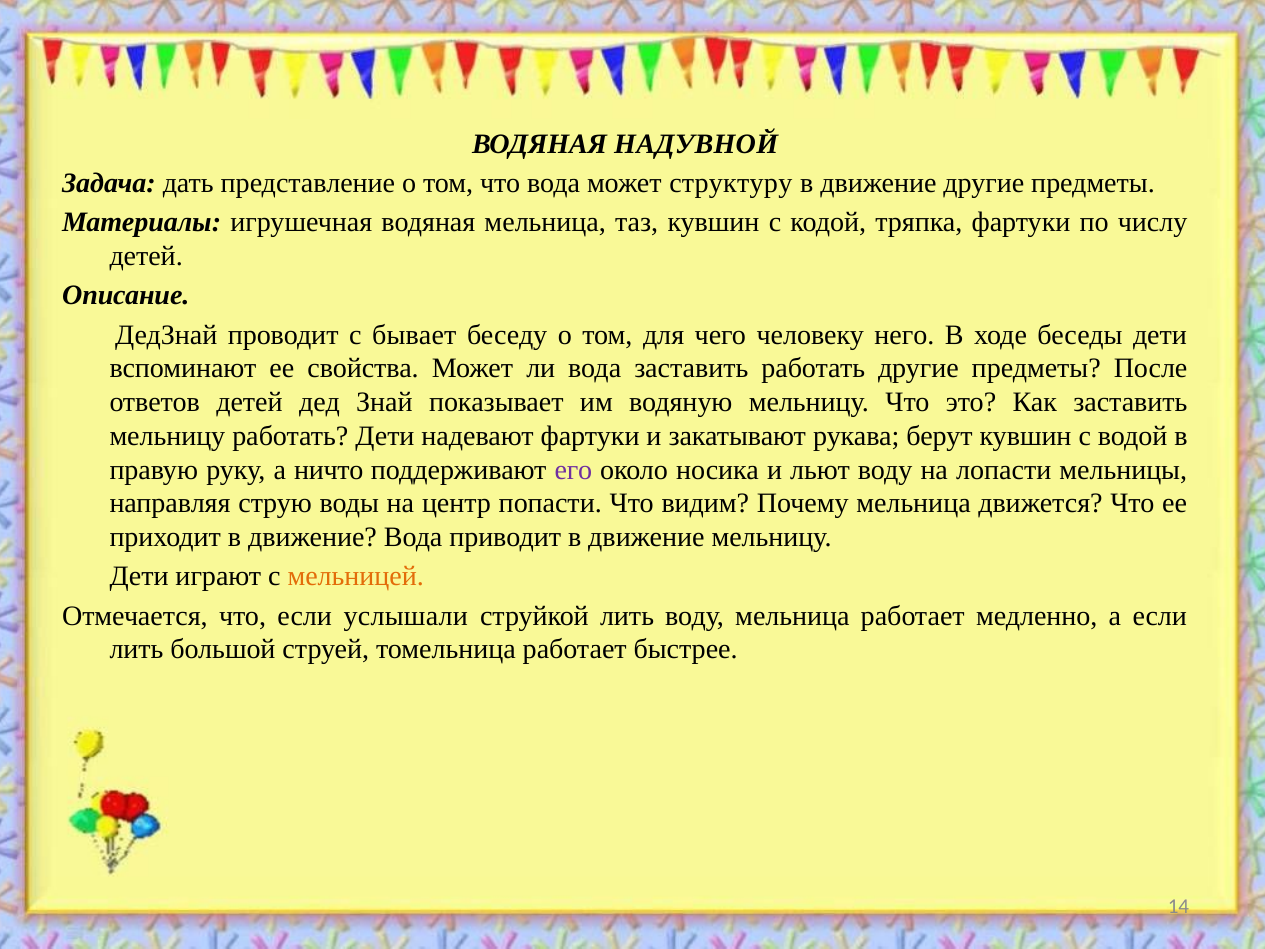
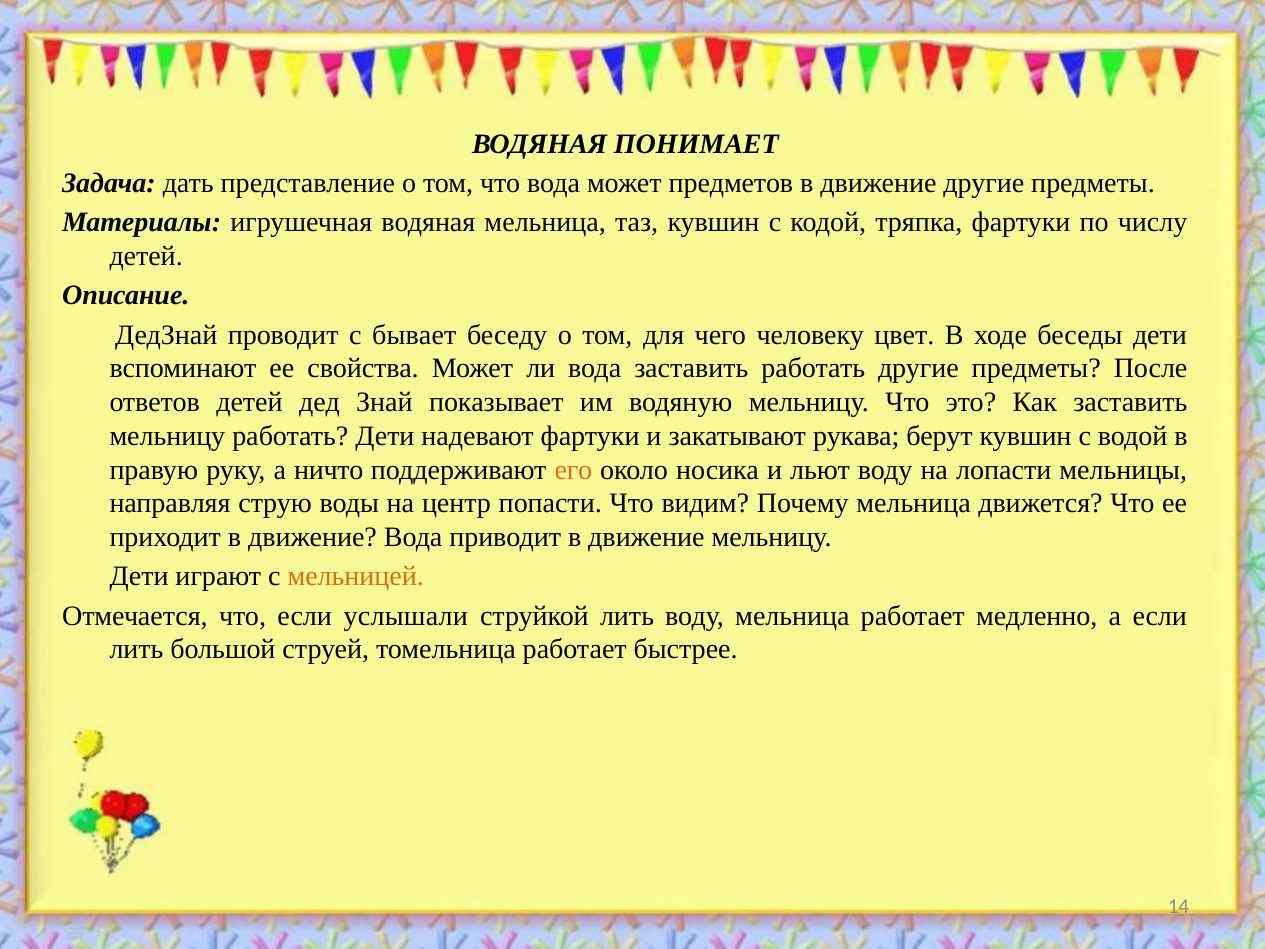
НАДУВНОЙ: НАДУВНОЙ -> ПОНИМАЕТ (696, 144)
структуру: структуру -> предметов (731, 183)
него: него -> цвет (904, 335)
его colour: purple -> orange (573, 470)
